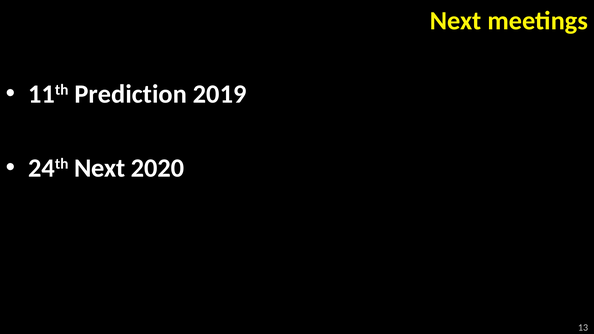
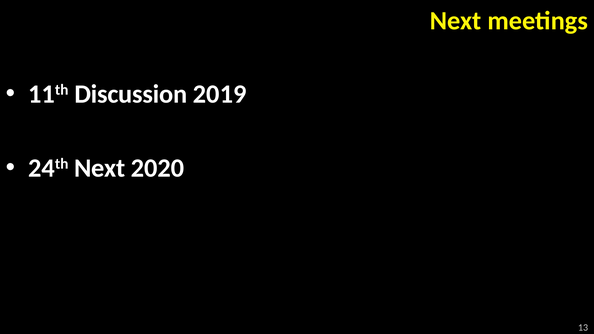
Prediction: Prediction -> Discussion (131, 94)
